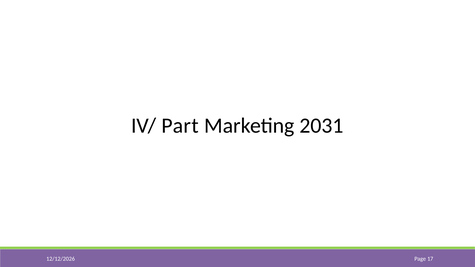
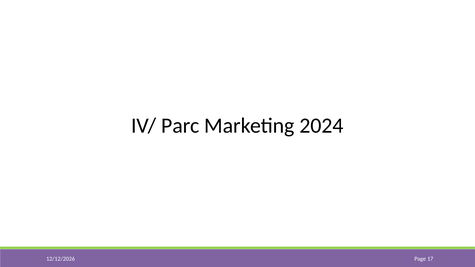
Part: Part -> Parc (180, 126)
2031: 2031 -> 2024 (321, 126)
